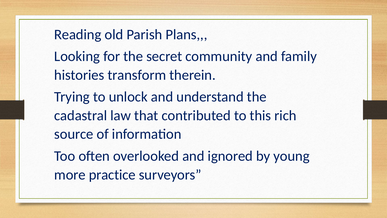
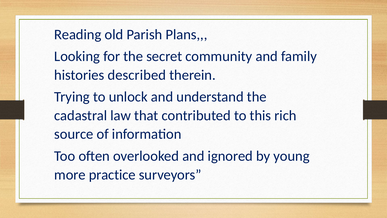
transform: transform -> described (137, 75)
